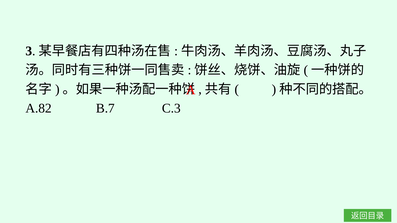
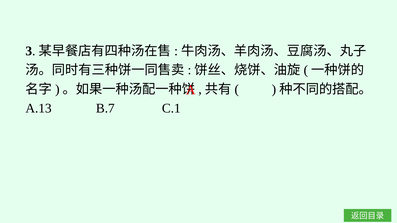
A.82: A.82 -> A.13 (39, 108)
C.3: C.3 -> C.1 (171, 108)
